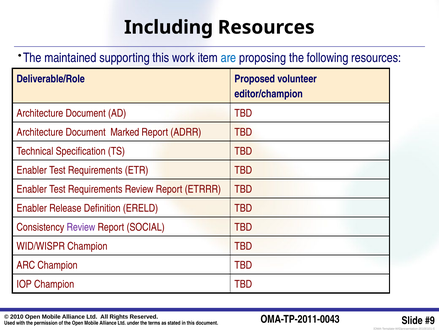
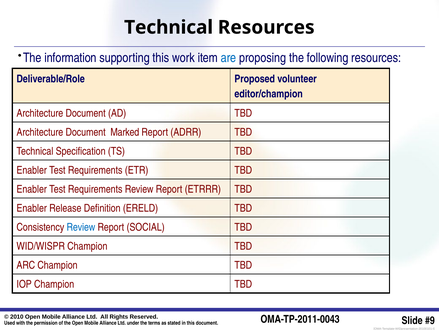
Including: Including -> Technical (169, 27)
maintained: maintained -> information (71, 58)
Review colour: purple -> blue (81, 227)
